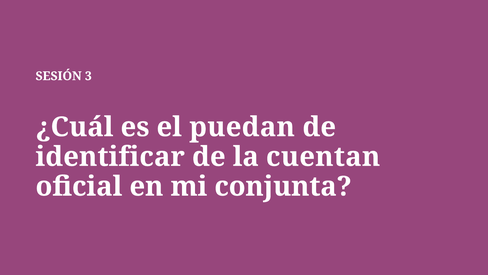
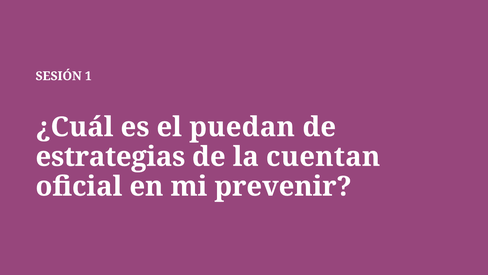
3: 3 -> 1 (88, 76)
identificar: identificar -> estrategias (110, 157)
conjunta: conjunta -> prevenir (283, 186)
